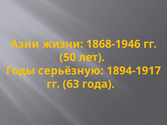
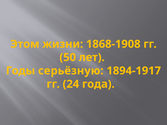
Азии: Азии -> Этом (25, 44)
1868-1946: 1868-1946 -> 1868-1908 (113, 44)
63: 63 -> 24 (71, 84)
